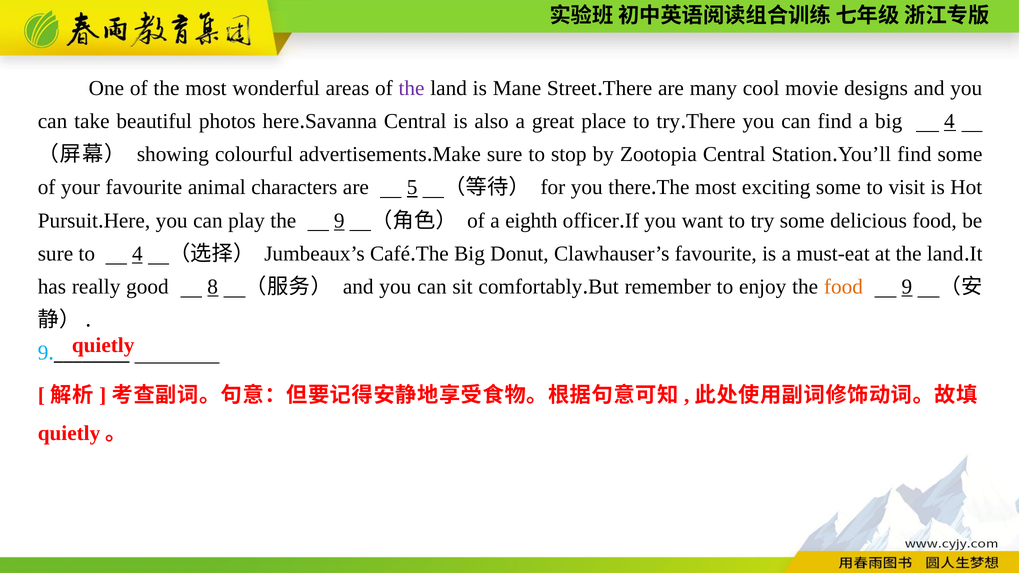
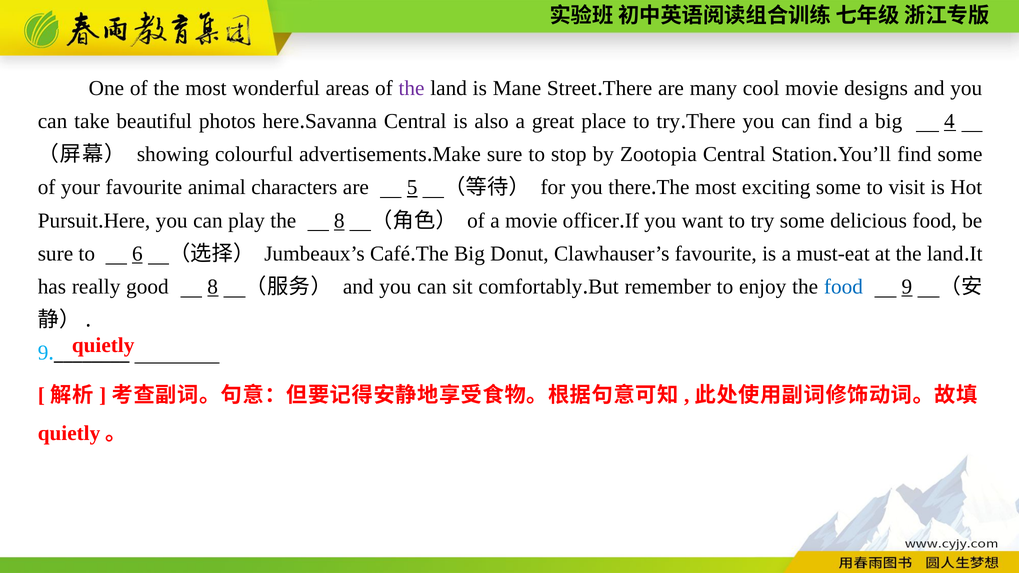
the 9: 9 -> 8 (339, 221)
a eighth: eighth -> movie (531, 221)
to 4: 4 -> 6 (137, 254)
food colour: orange -> blue (843, 287)
